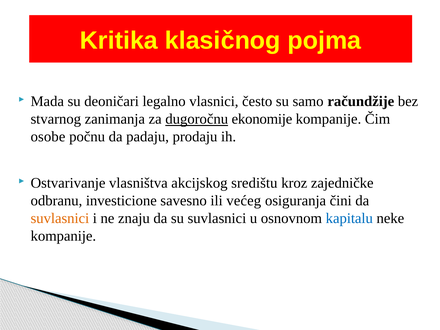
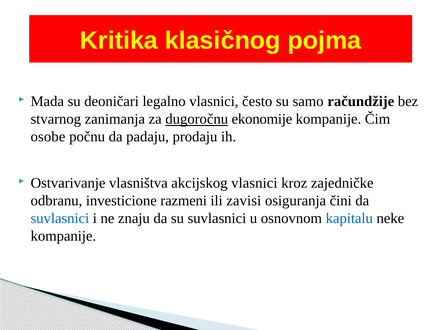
akcijskog središtu: središtu -> vlasnici (254, 183)
savesno: savesno -> razmeni (184, 201)
većeg: većeg -> zavisi (244, 201)
suvlasnici colour: orange -> blue (60, 218)
